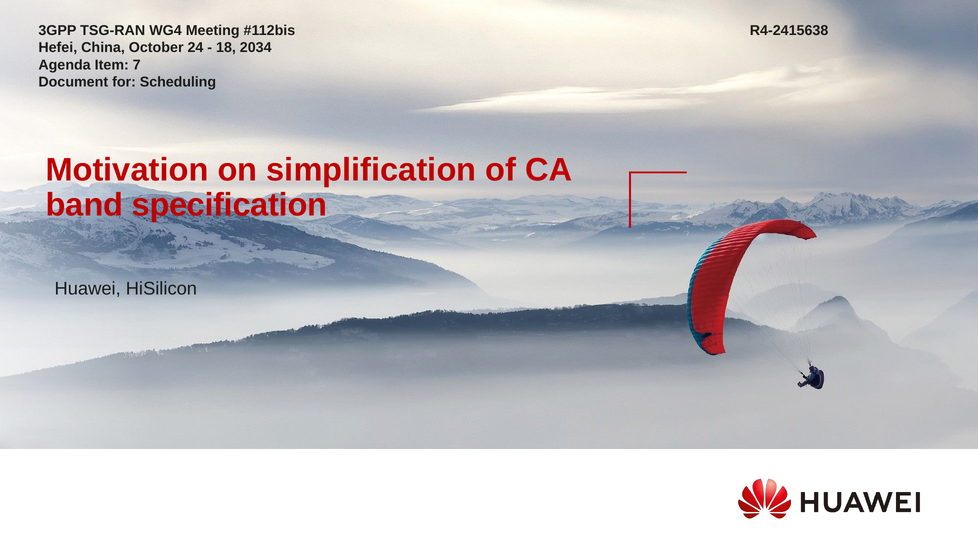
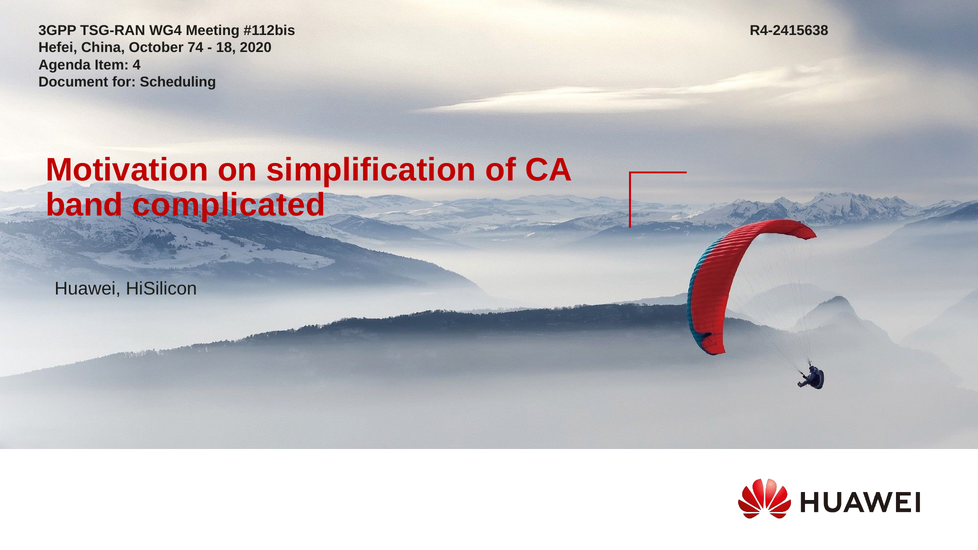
24: 24 -> 74 (195, 48)
2034: 2034 -> 2020 (256, 48)
7: 7 -> 4 (137, 65)
specification: specification -> complicated (229, 205)
